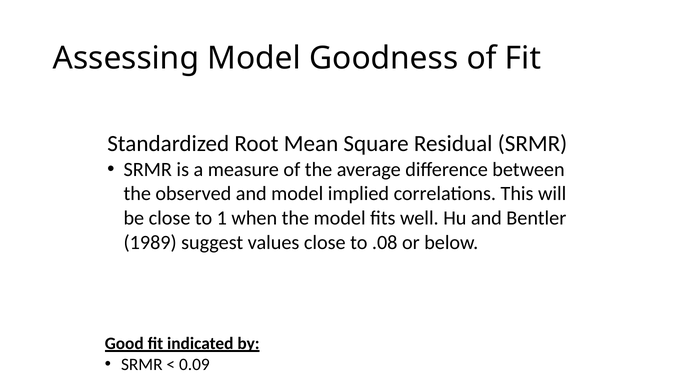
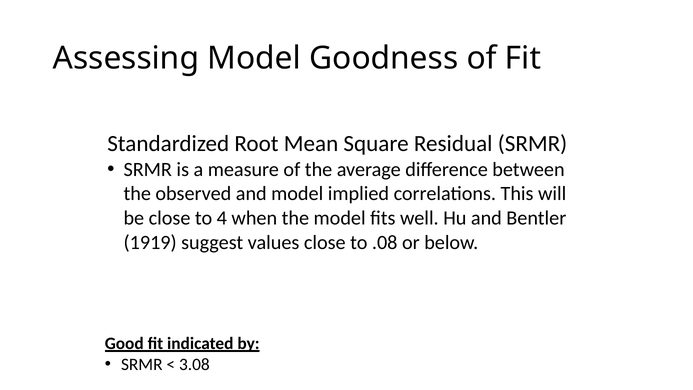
1: 1 -> 4 (222, 218)
1989: 1989 -> 1919 (150, 242)
0.09: 0.09 -> 3.08 (194, 364)
